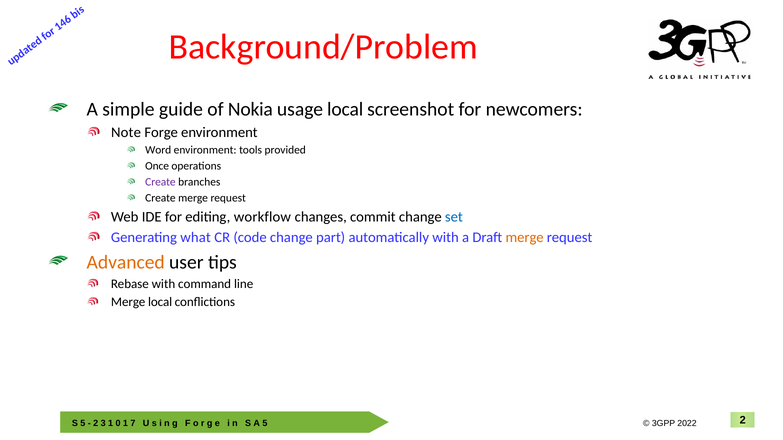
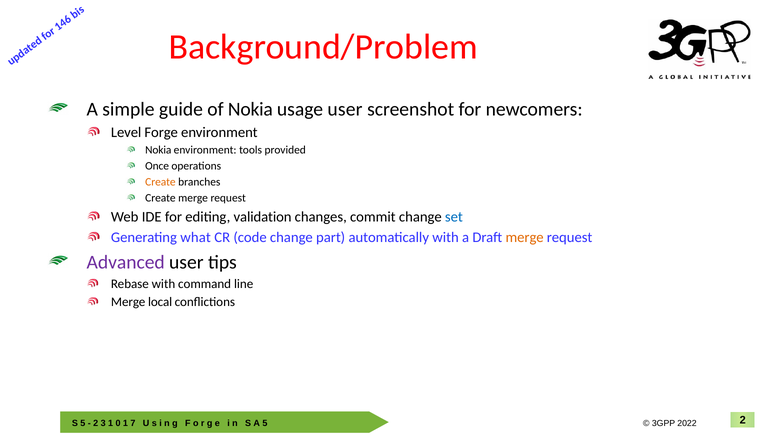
usage local: local -> user (345, 109)
Note: Note -> Level (126, 133)
Word: Word -> Nokia (158, 150)
Create colour: purple -> orange (160, 182)
workflow: workflow -> validation (263, 217)
Advanced colour: orange -> purple (126, 262)
